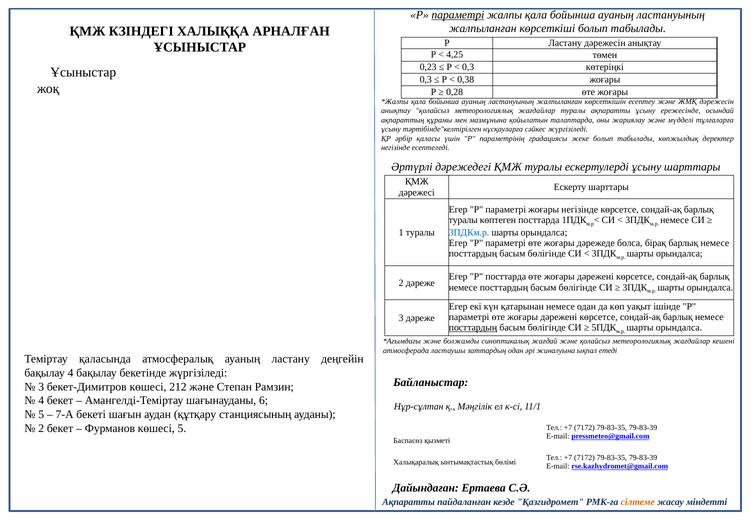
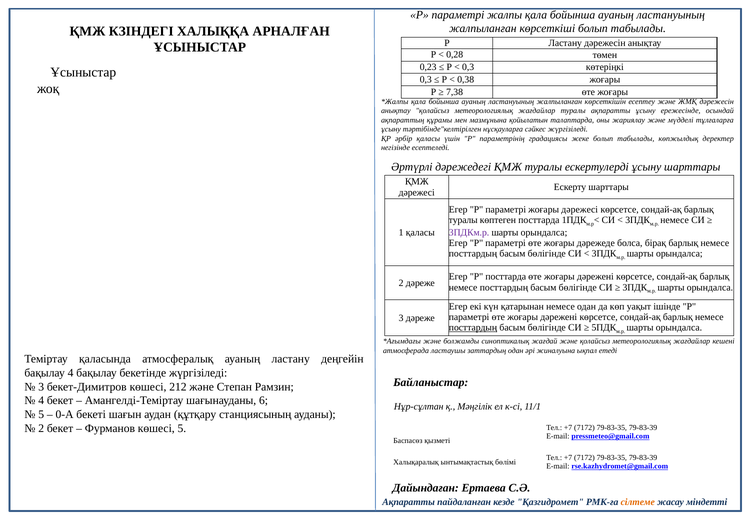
параметрі underline: present -> none (458, 15)
4,25: 4,25 -> 0,28 (455, 55)
0,28: 0,28 -> 7,38 (455, 92)
жоғары негізінде: негізінде -> дәрежесі (580, 210)
1 туралы: туралы -> қаласы (420, 232)
3ПДКм.р colour: blue -> purple (469, 232)
7-А: 7-А -> 0-А (65, 414)
